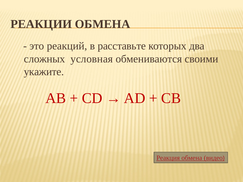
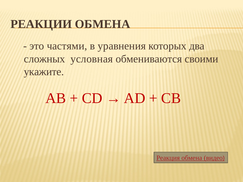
реакций: реакций -> частями (67, 46)
расставьте: расставьте -> уравнения (122, 46)
